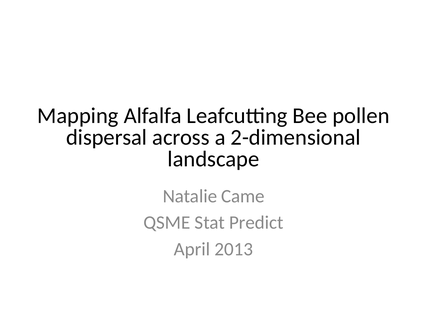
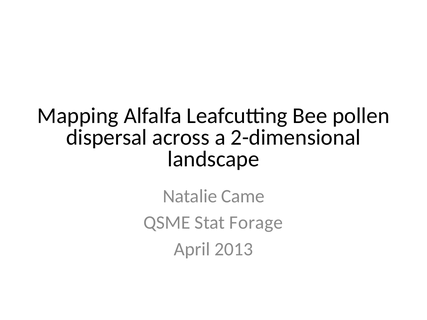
Predict: Predict -> Forage (256, 223)
